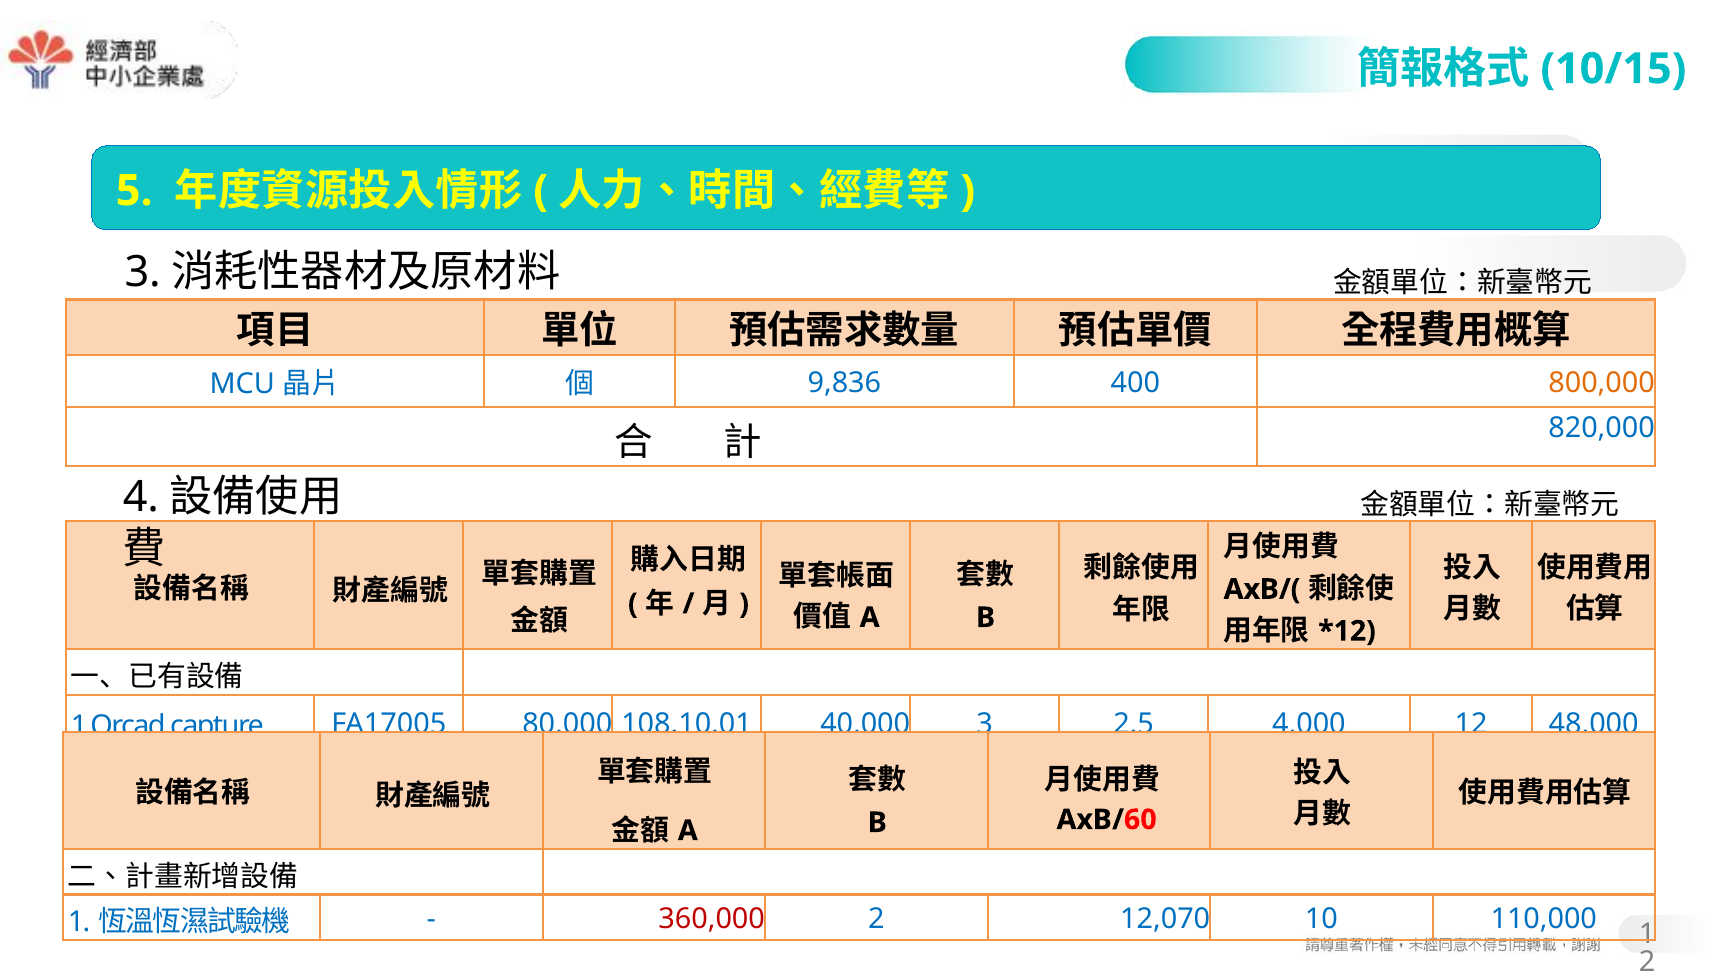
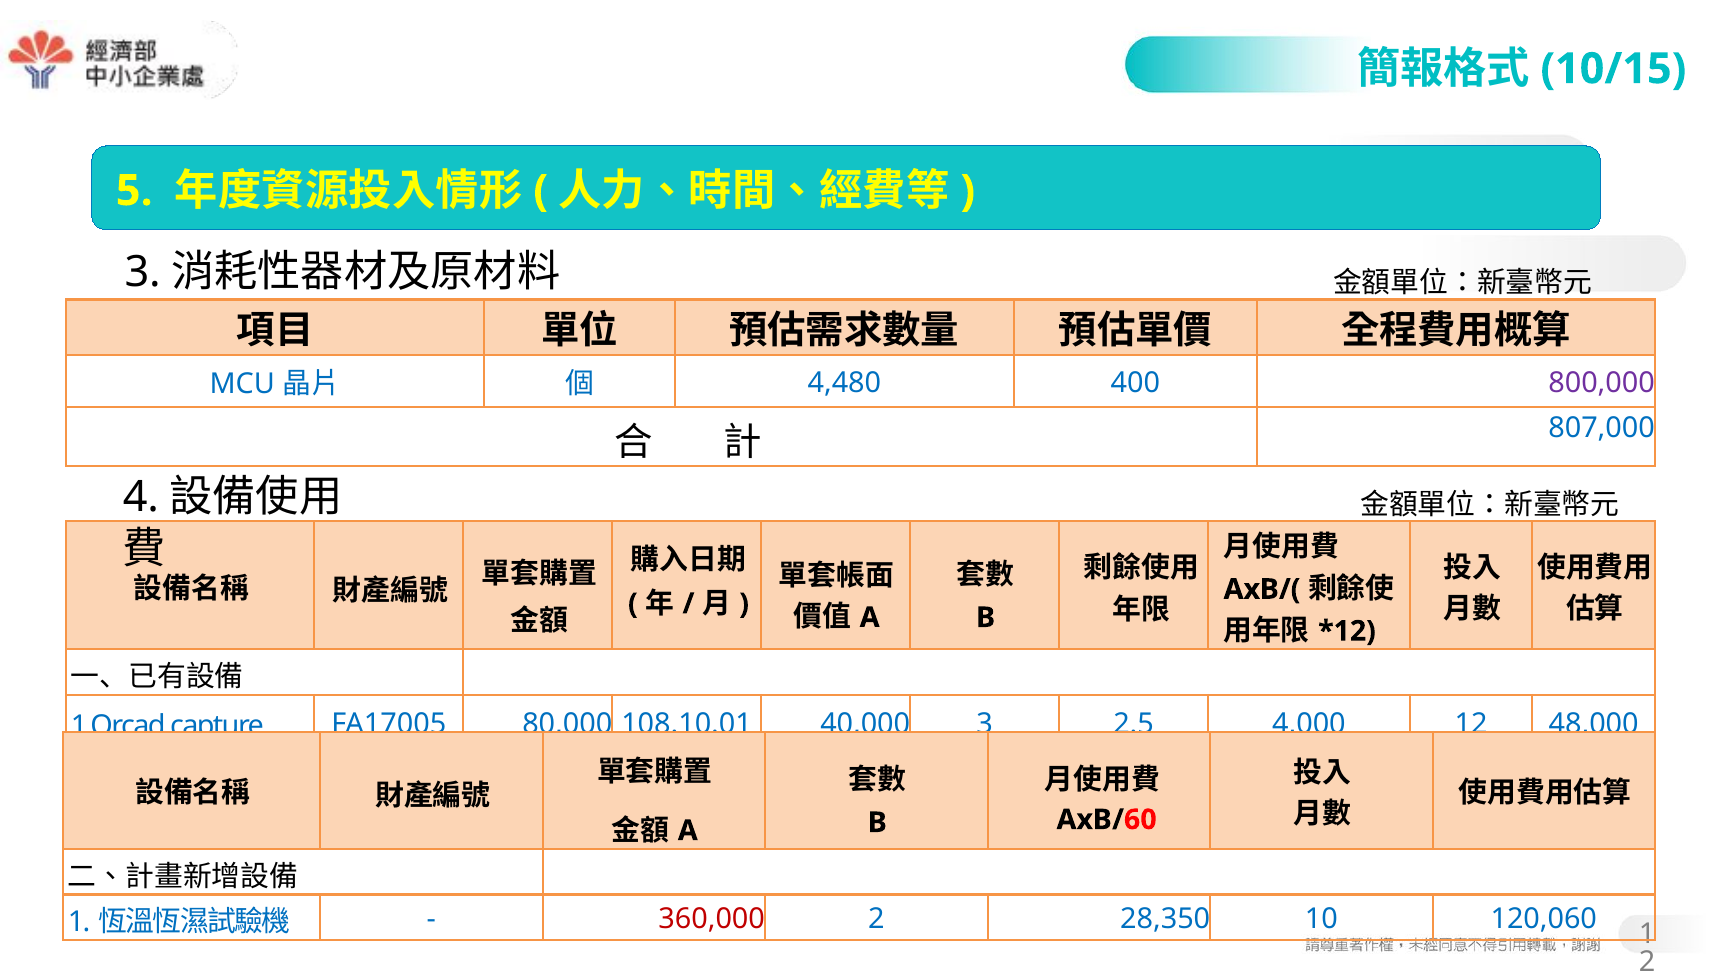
9,836: 9,836 -> 4,480 (844, 383)
800,000 colour: orange -> purple (1602, 383)
820,000: 820,000 -> 807,000 (1602, 428)
12,070: 12,070 -> 28,350 (1165, 919)
110,000: 110,000 -> 120,060 (1544, 919)
